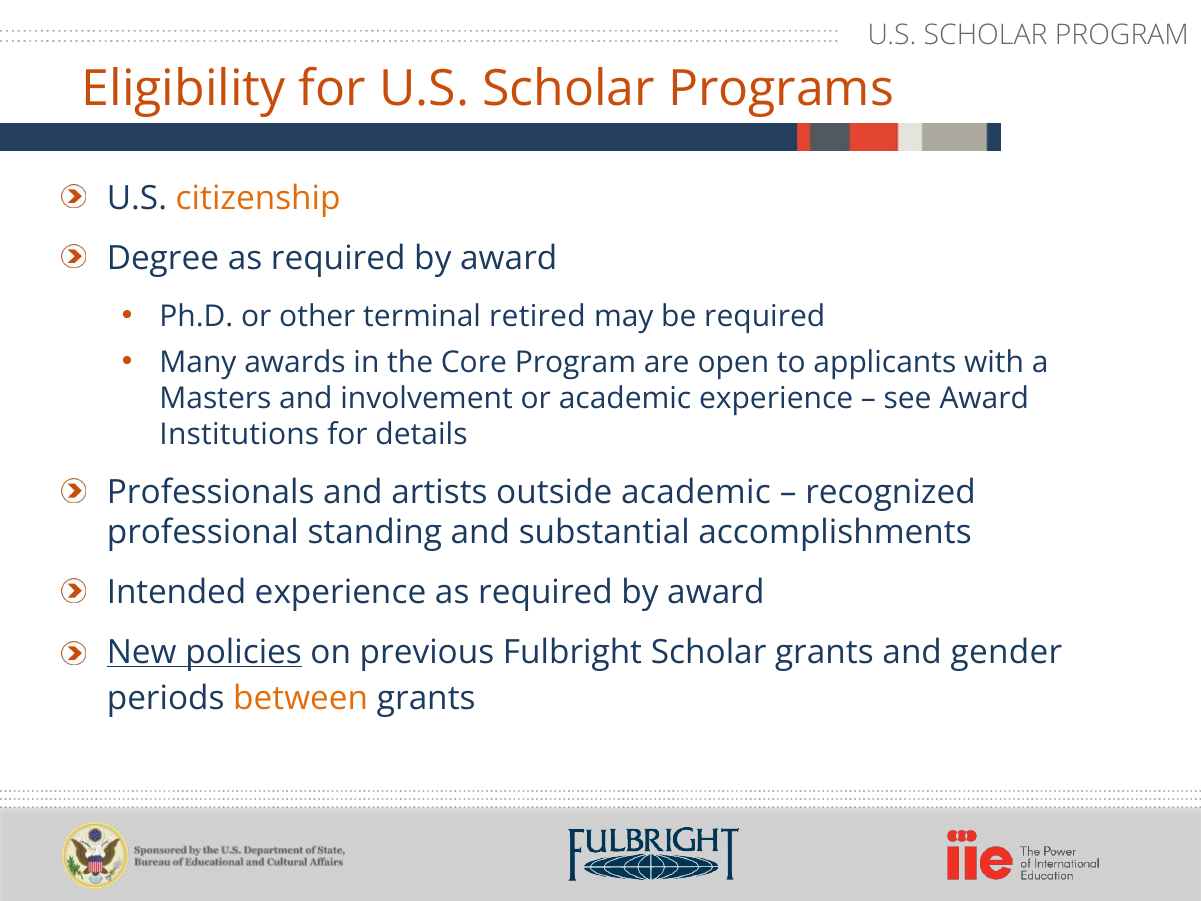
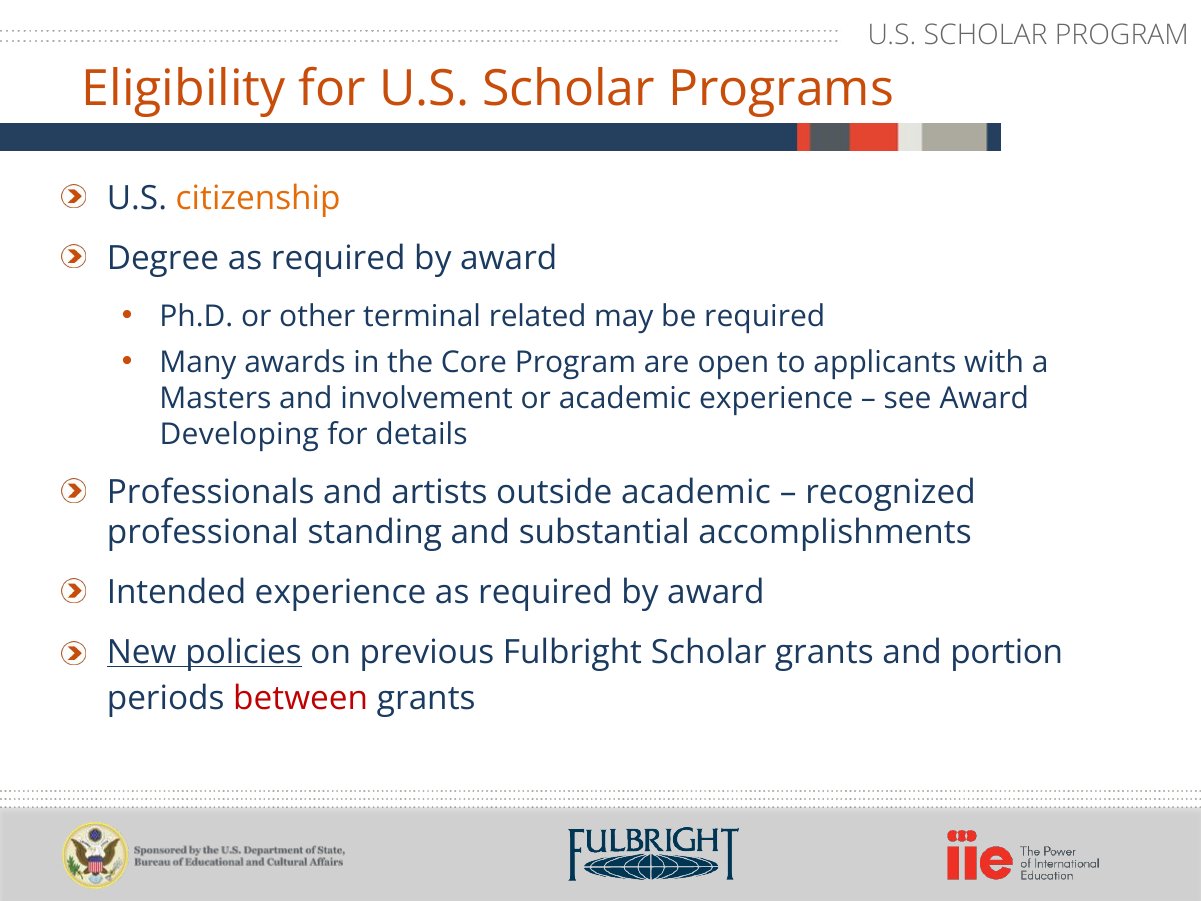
retired: retired -> related (538, 316)
Institutions: Institutions -> Developing (239, 434)
gender: gender -> portion (1007, 653)
between colour: orange -> red (301, 698)
